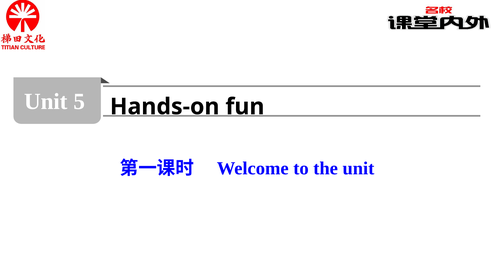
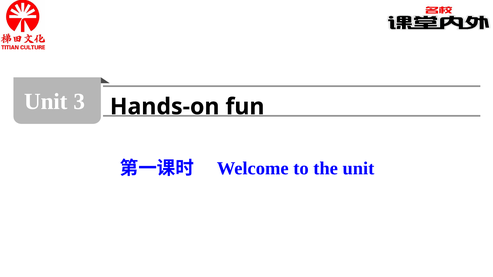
5: 5 -> 3 (79, 102)
